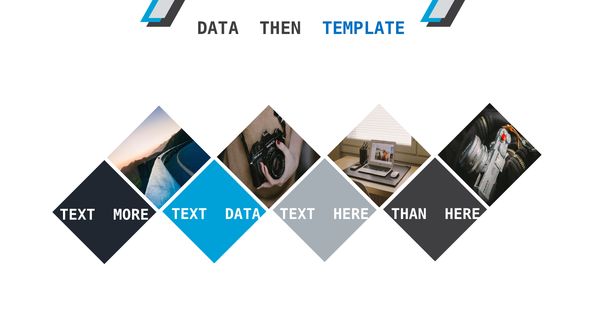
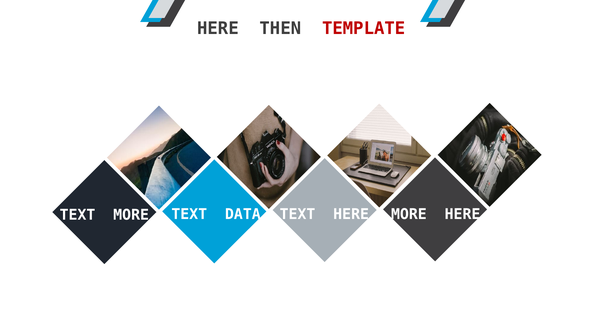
DATA: DATA -> HERE (218, 28)
TEMPLATE colour: blue -> red (364, 28)
HERE THAN: THAN -> MORE (409, 214)
